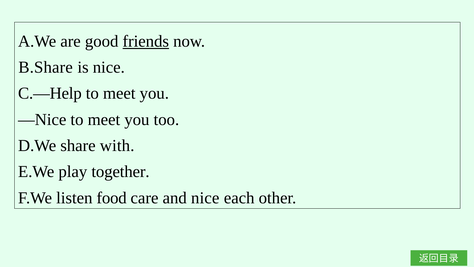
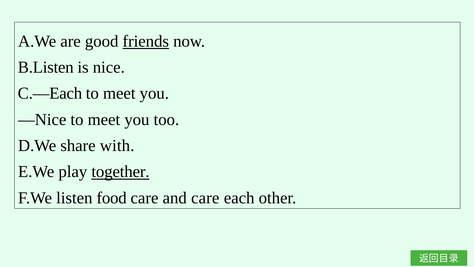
B.Share: B.Share -> B.Listen (46, 67)
C.—Help: C.—Help -> C.—Each (50, 93)
together underline: none -> present (121, 172)
and nice: nice -> care (205, 198)
